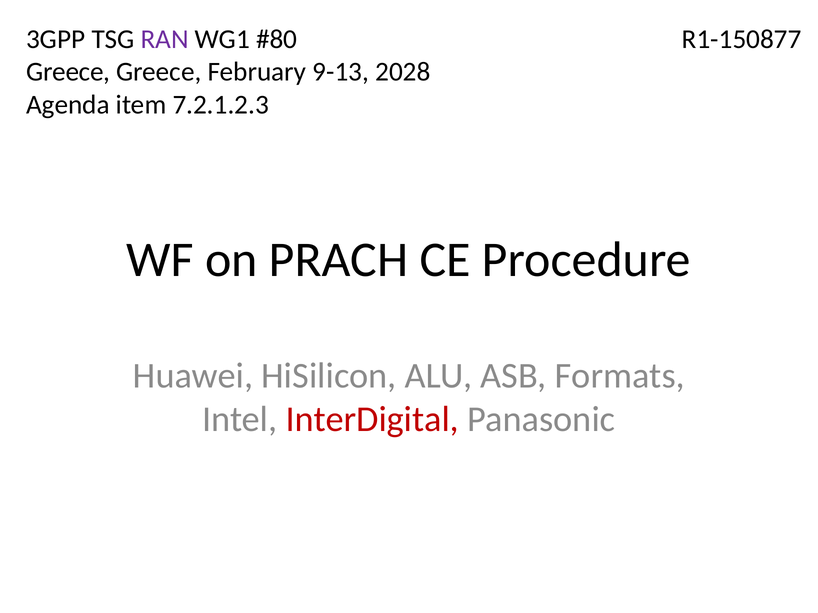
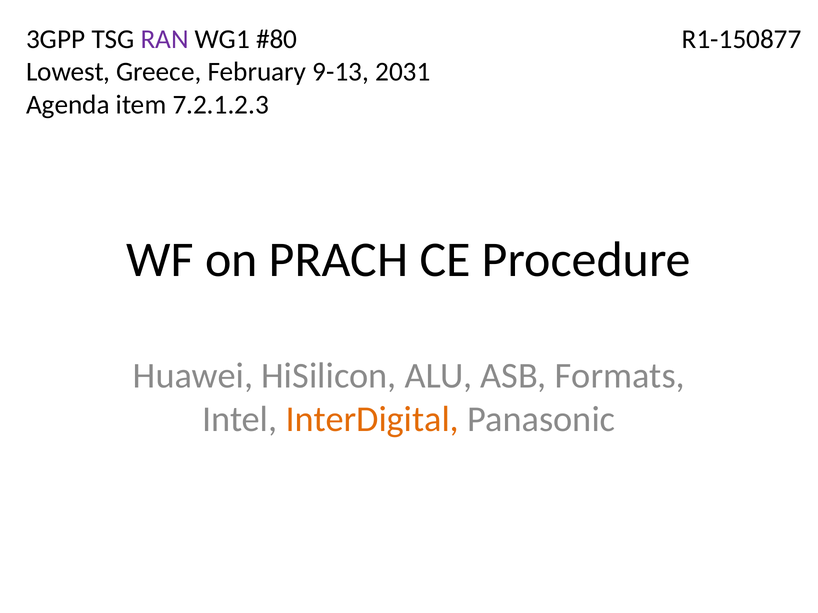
Greece: Greece -> Lowest (68, 72)
2028: 2028 -> 2031 (403, 72)
InterDigital colour: red -> orange (372, 420)
